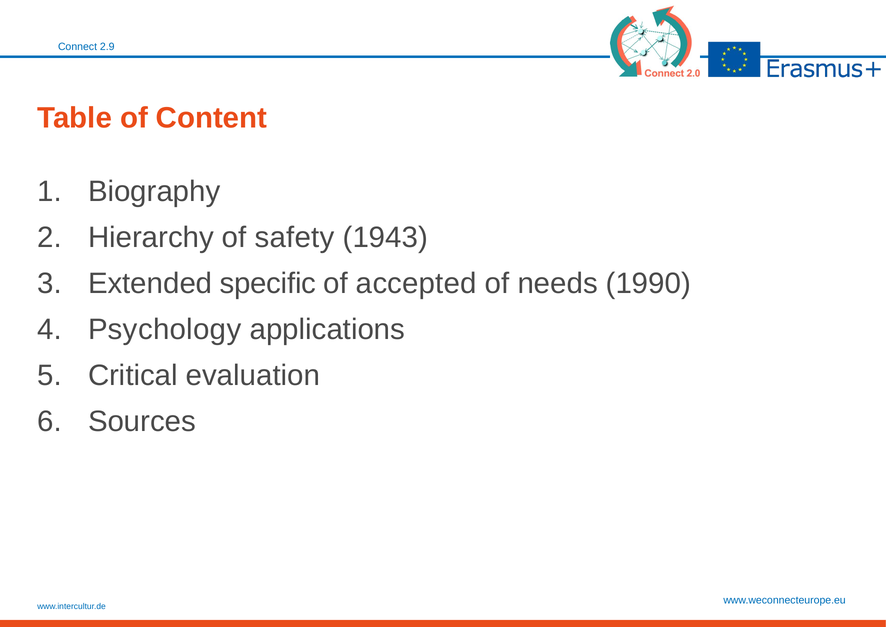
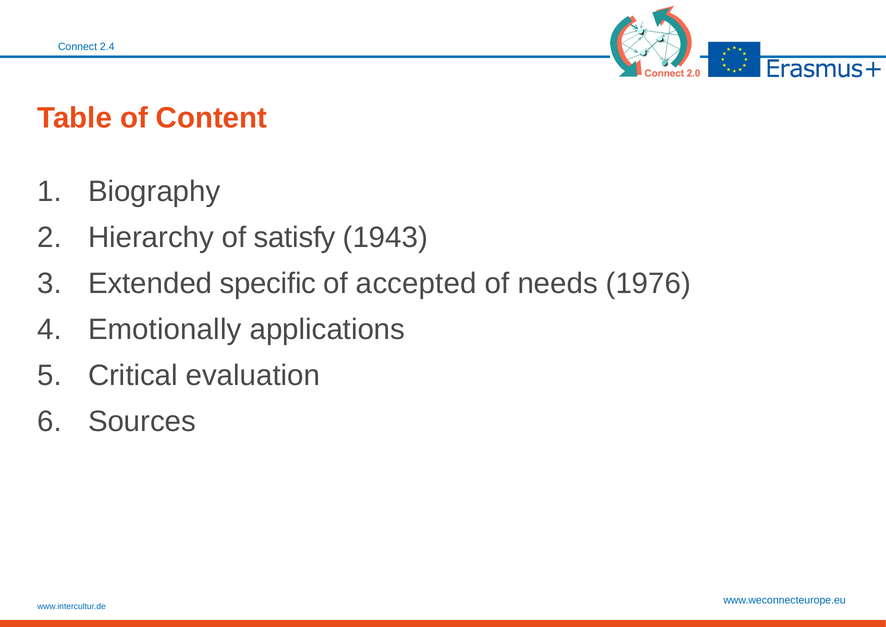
2.9: 2.9 -> 2.4 (107, 47)
safety: safety -> satisfy (295, 237)
1990: 1990 -> 1976 (648, 283)
Psychology: Psychology -> Emotionally (165, 329)
